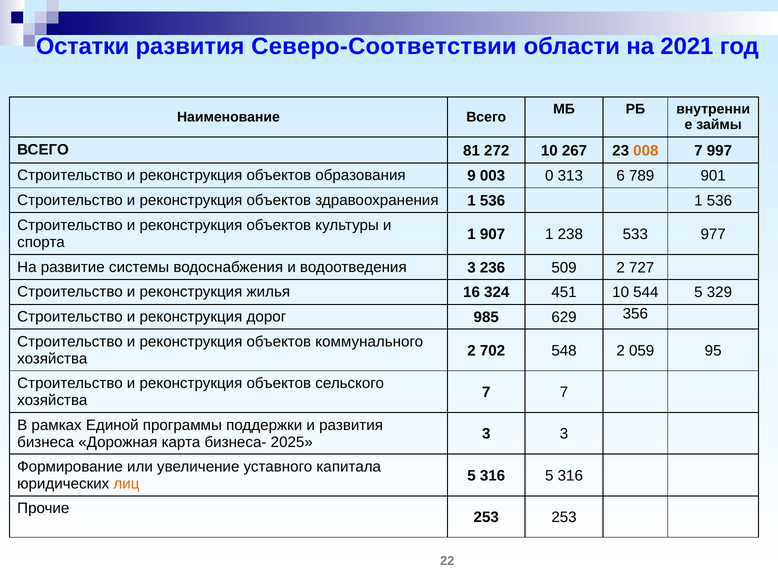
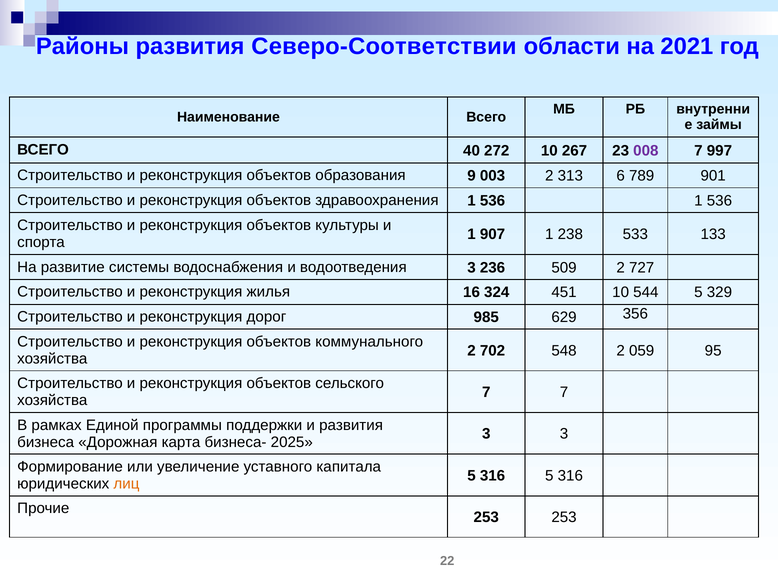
Остатки: Остатки -> Районы (82, 47)
81: 81 -> 40 (472, 151)
008 colour: orange -> purple (646, 151)
003 0: 0 -> 2 (549, 176)
977: 977 -> 133 (713, 234)
